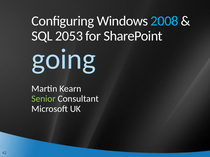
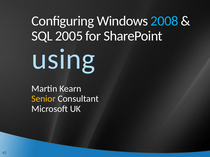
2053: 2053 -> 2005 (69, 36)
going: going -> using (63, 59)
Senior colour: light green -> yellow (44, 99)
